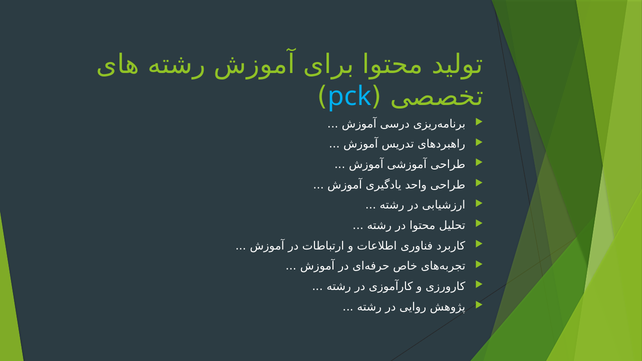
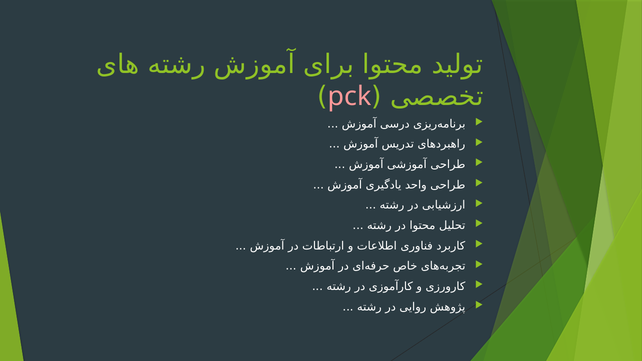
pck colour: light blue -> pink (350, 97)
